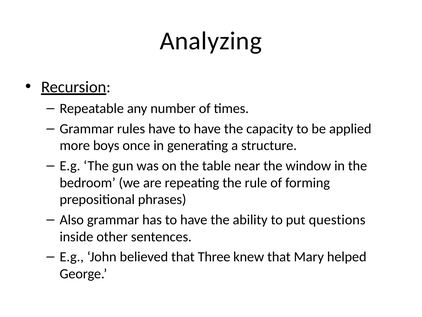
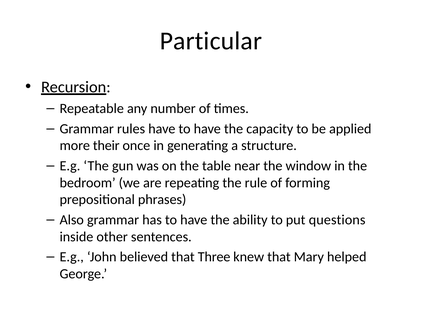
Analyzing: Analyzing -> Particular (211, 41)
boys: boys -> their (106, 145)
